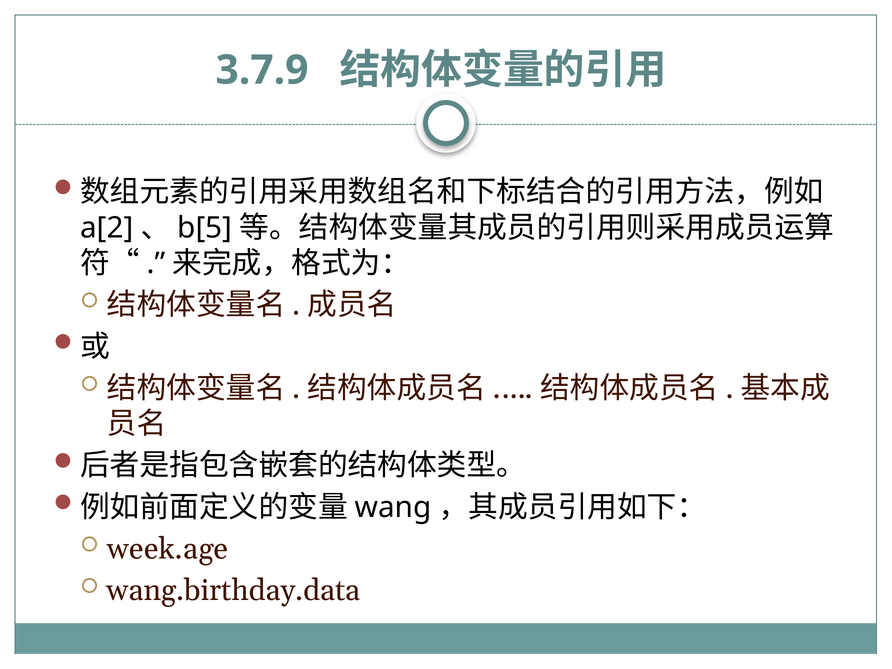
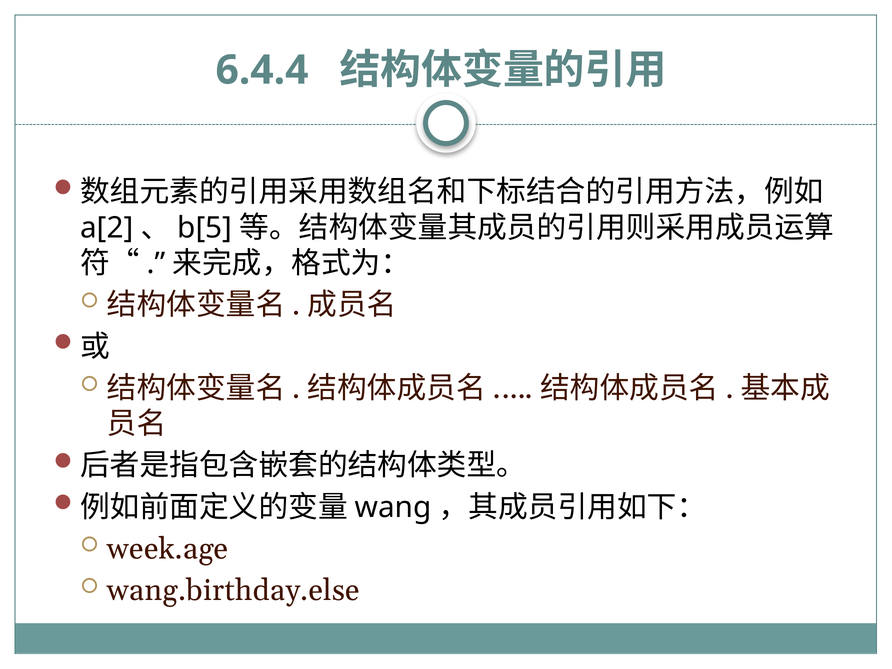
3.7.9: 3.7.9 -> 6.4.4 (262, 70)
wang.birthday.data: wang.birthday.data -> wang.birthday.else (233, 590)
